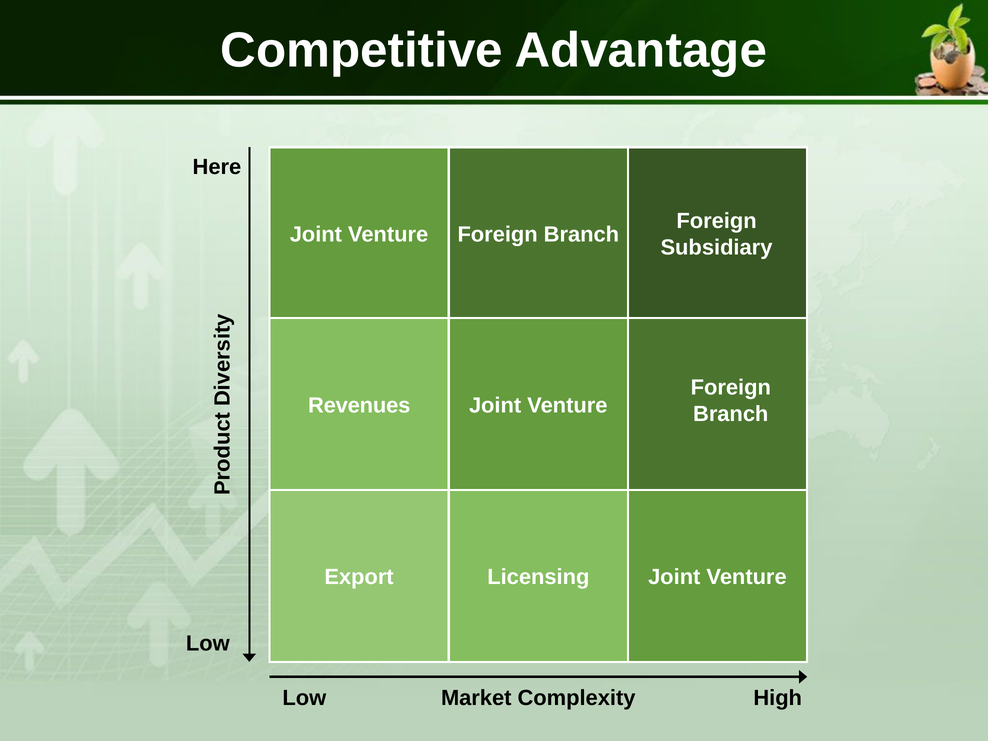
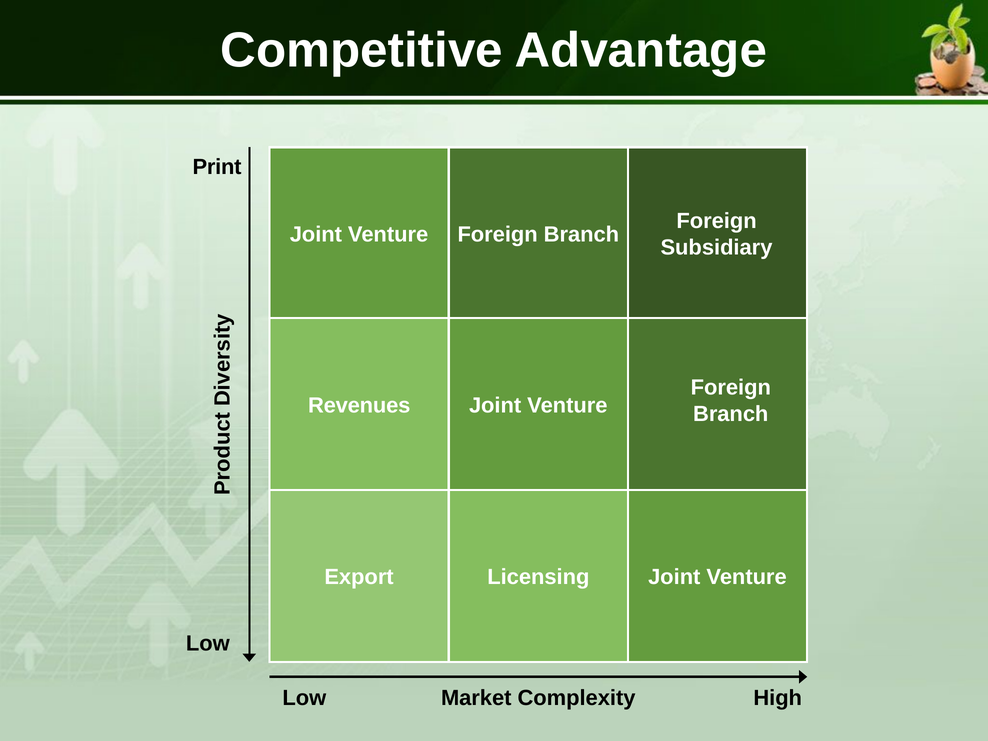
Here: Here -> Print (217, 167)
